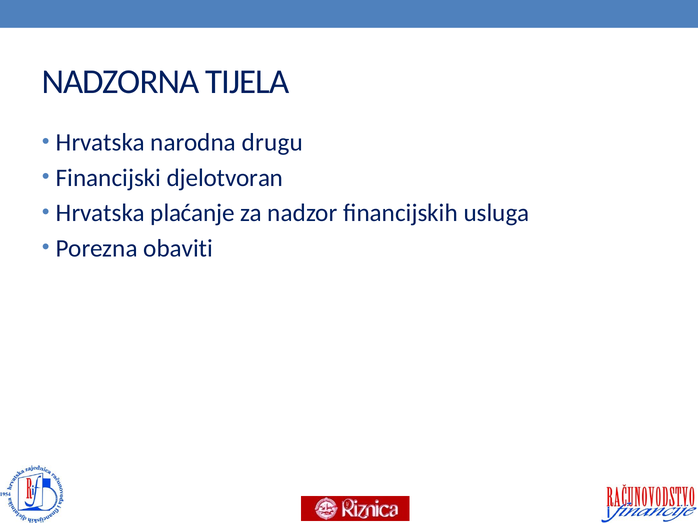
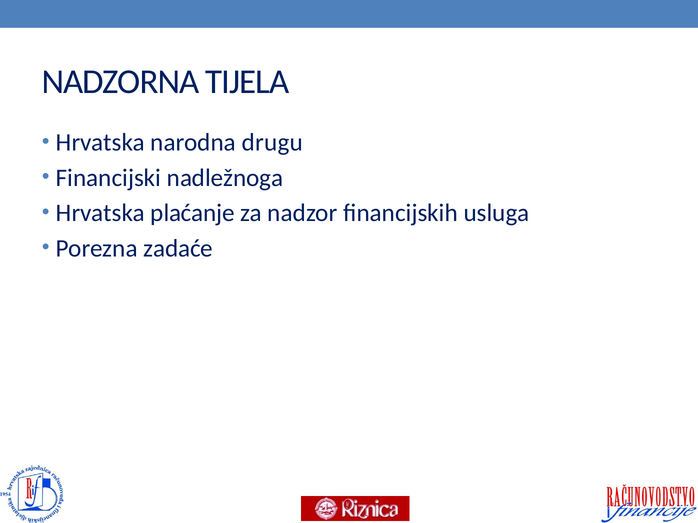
djelotvoran: djelotvoran -> nadležnoga (225, 178)
obaviti: obaviti -> zadaće (178, 249)
